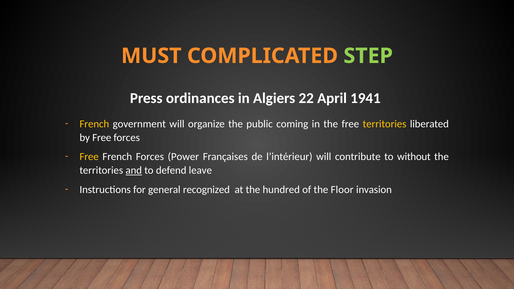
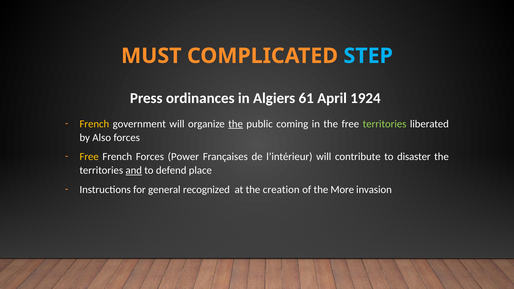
STEP colour: light green -> light blue (368, 56)
22: 22 -> 61 (306, 98)
1941: 1941 -> 1924 (365, 98)
the underline: none -> present (236, 124)
territories colour: yellow -> light green (385, 124)
by Free: Free -> Also (102, 138)
without: without -> disaster (414, 157)
leave: leave -> place (200, 170)
hundred: hundred -> creation (281, 190)
Floor: Floor -> More (342, 190)
